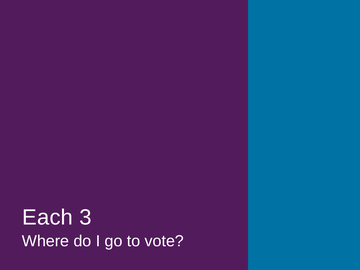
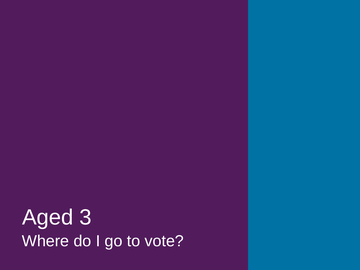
Each: Each -> Aged (48, 217)
